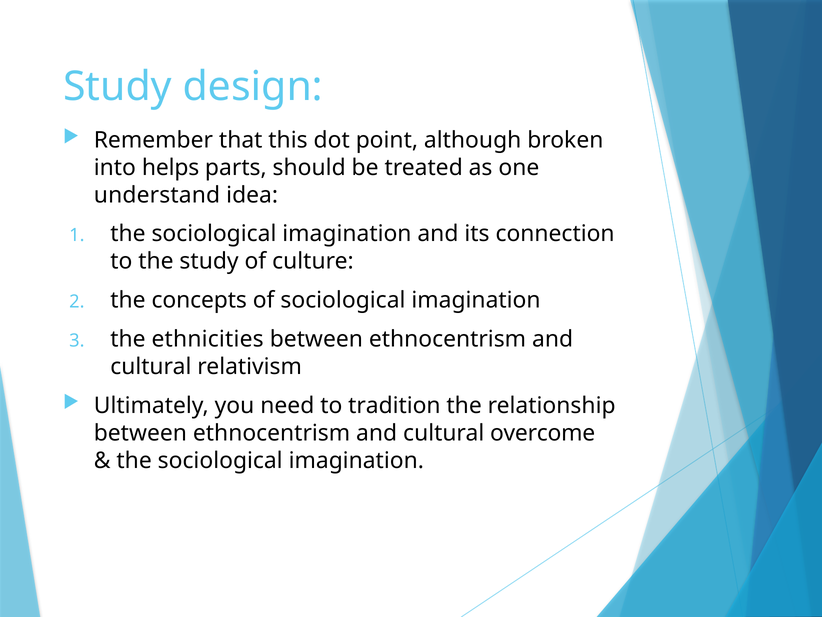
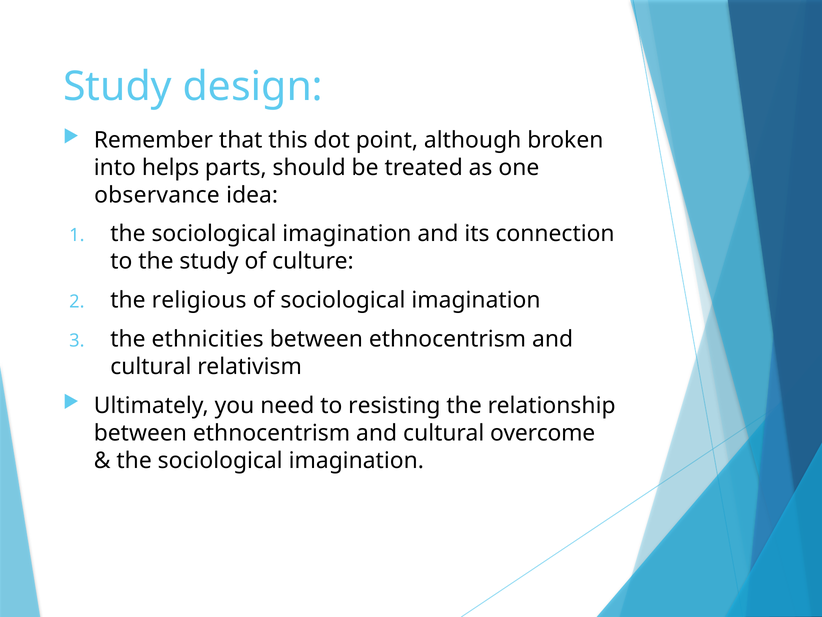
understand: understand -> observance (157, 195)
concepts: concepts -> religious (199, 300)
tradition: tradition -> resisting (394, 405)
